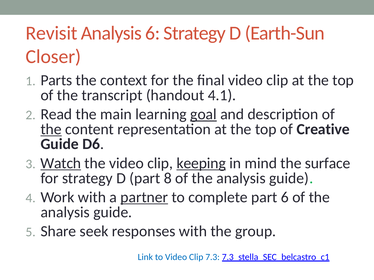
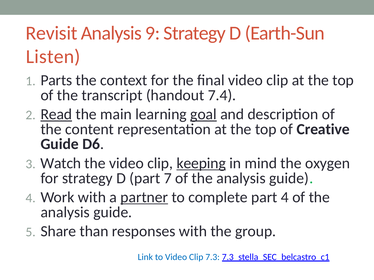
Analysis 6: 6 -> 9 (153, 33)
Closer: Closer -> Listen (53, 57)
4.1: 4.1 -> 7.4 (222, 95)
Read underline: none -> present (56, 114)
the underline: present -> none (51, 129)
Watch underline: present -> none (61, 163)
surface: surface -> oxygen (328, 163)
8: 8 -> 7 (168, 178)
part 6: 6 -> 4 (285, 198)
seek: seek -> than (94, 232)
